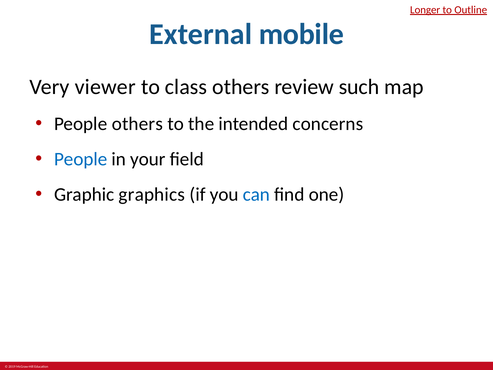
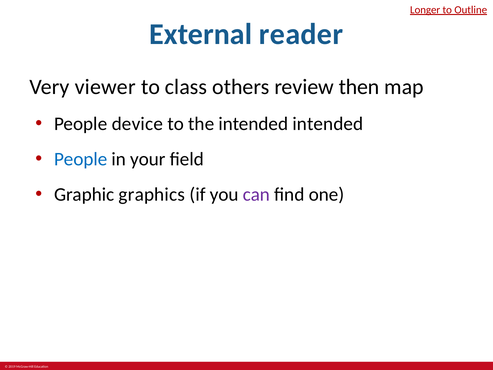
mobile: mobile -> reader (301, 34)
such: such -> then (359, 87)
People others: others -> device (137, 124)
intended concerns: concerns -> intended (328, 124)
can colour: blue -> purple (256, 194)
